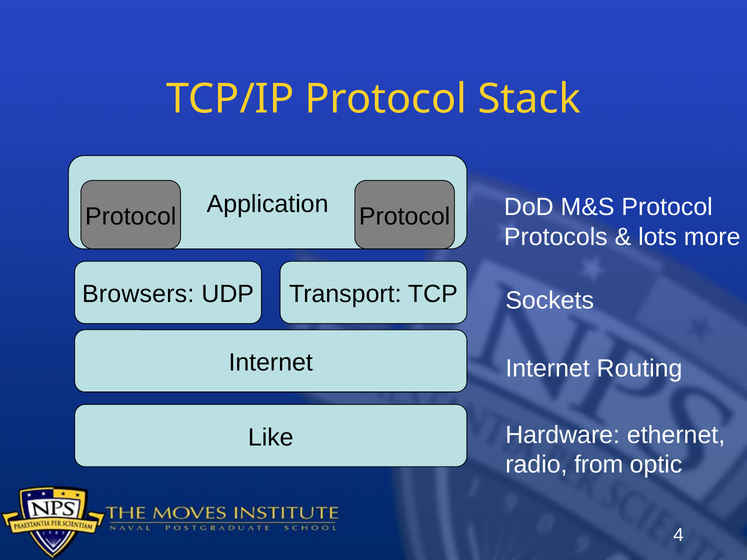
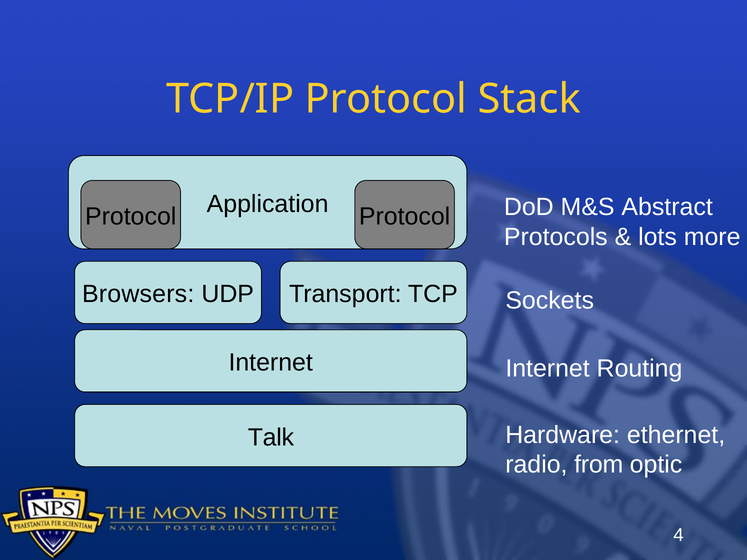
M&S Protocol: Protocol -> Abstract (667, 207)
Like: Like -> Talk (271, 437)
